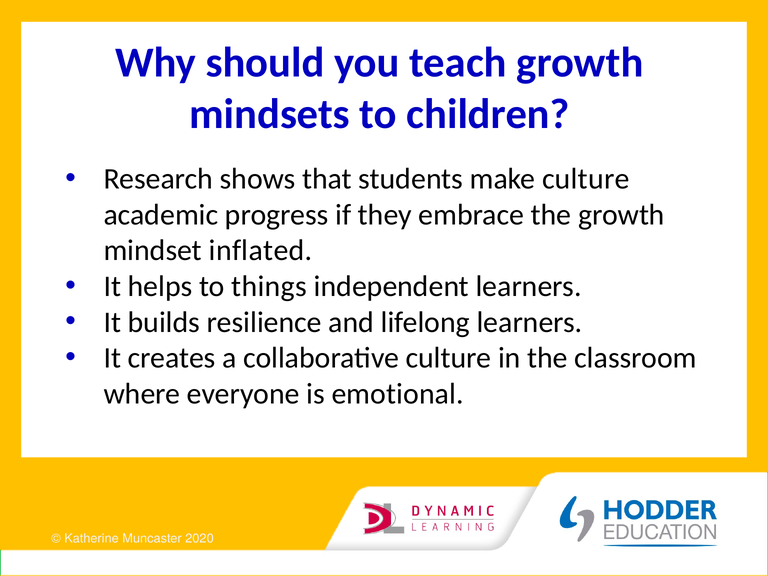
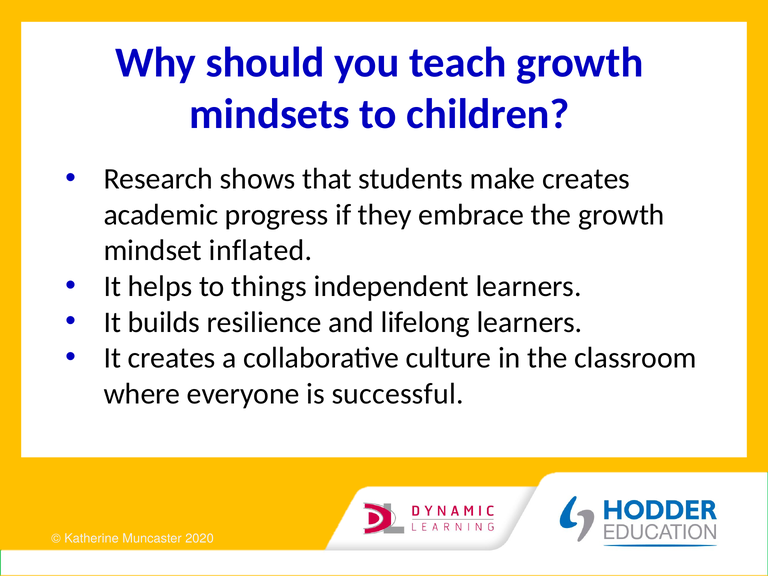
make culture: culture -> creates (586, 179)
emotional: emotional -> successful (398, 394)
